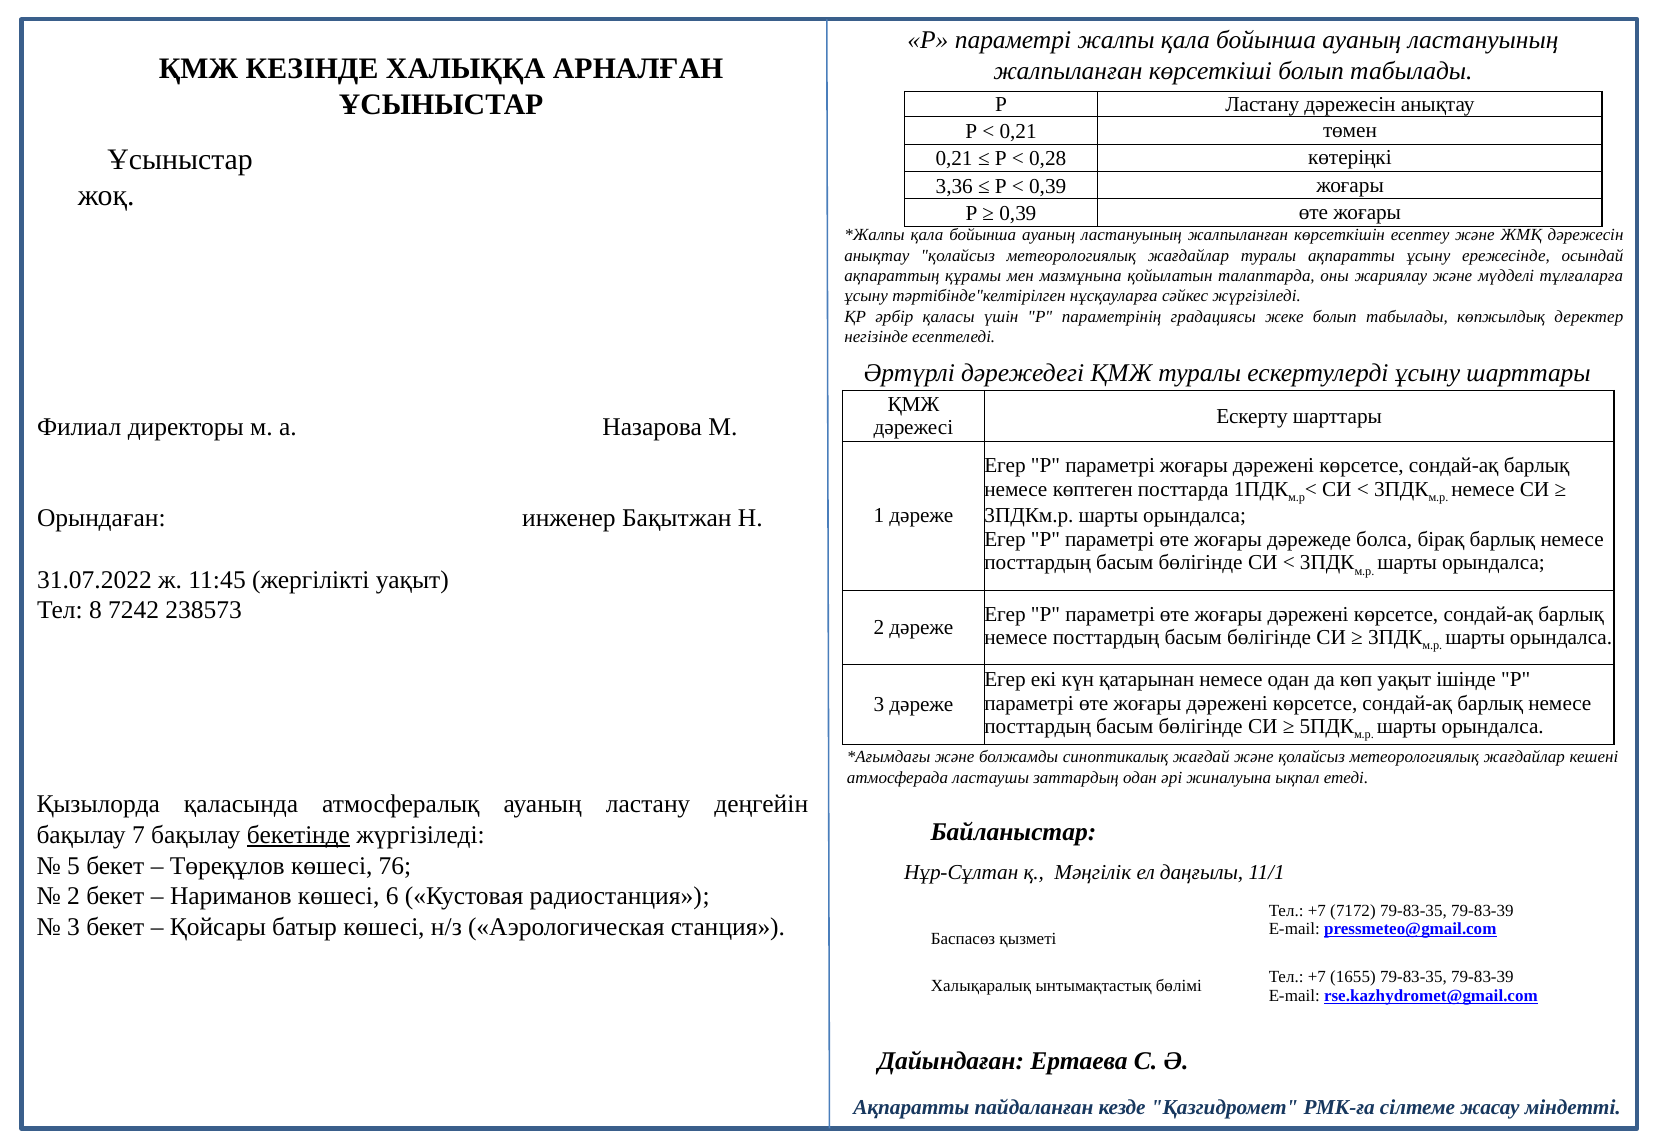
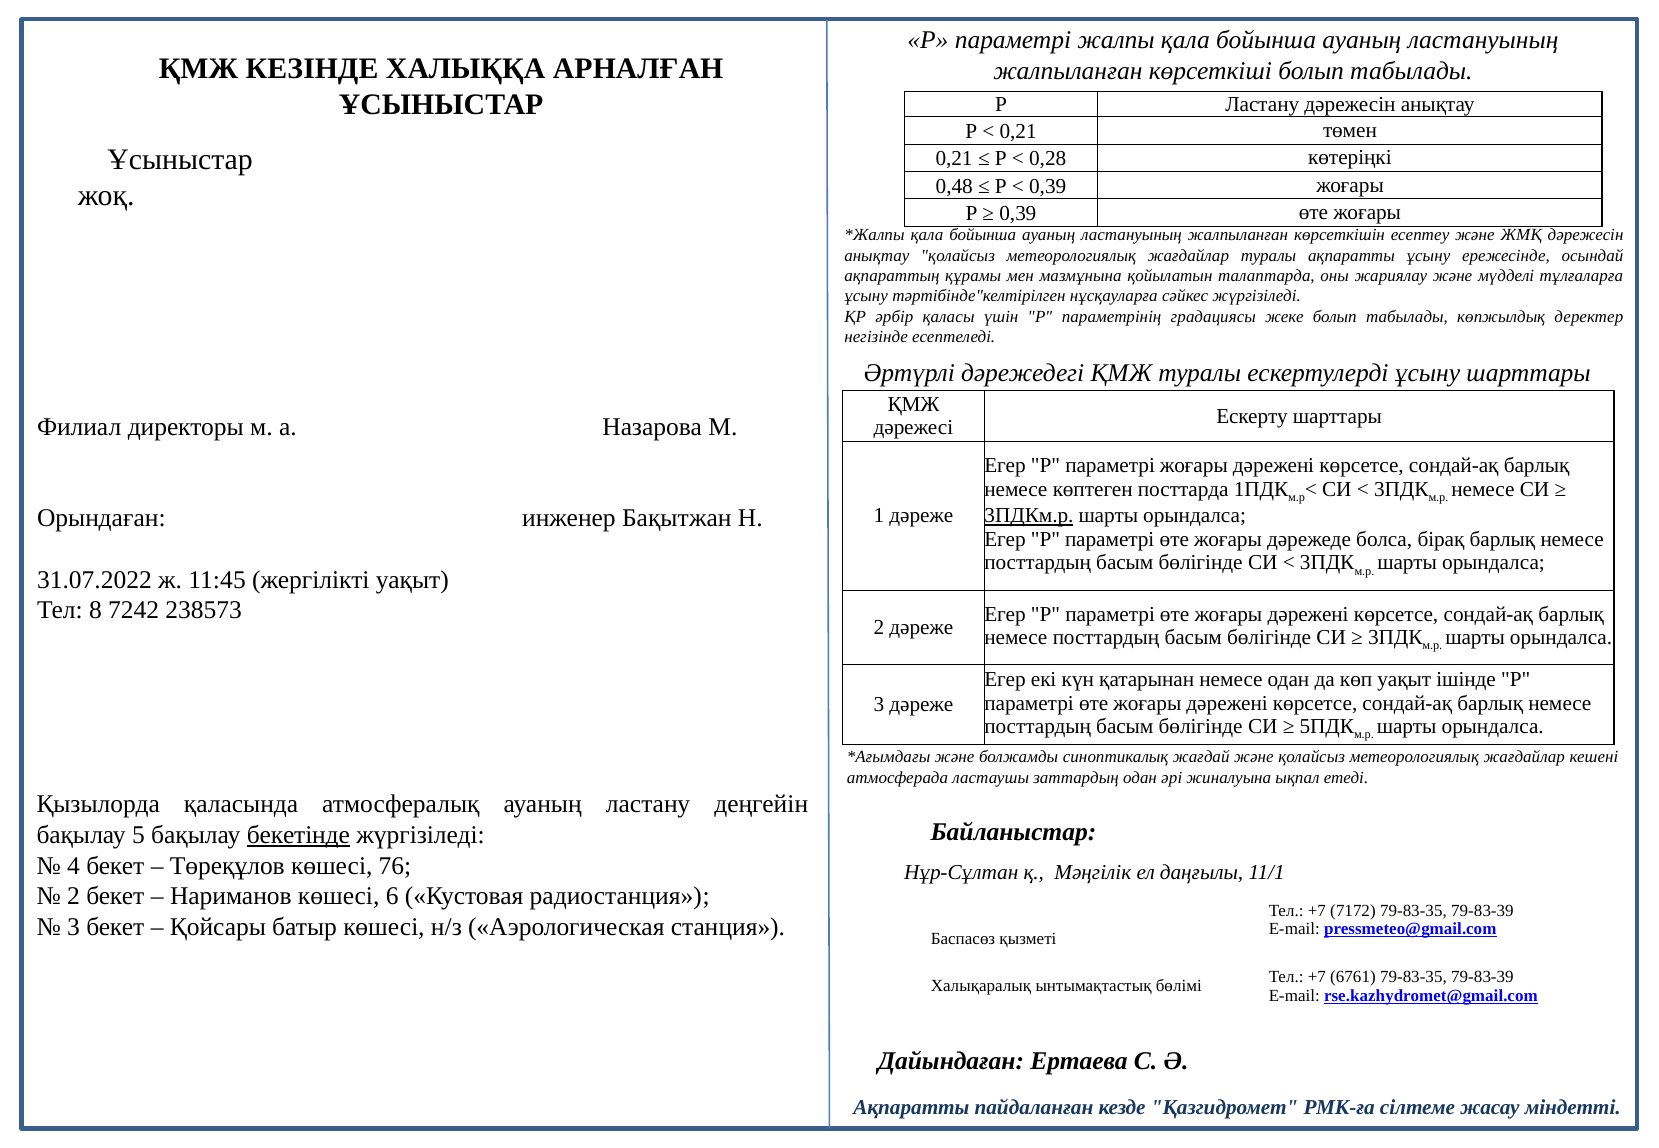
3,36: 3,36 -> 0,48 (954, 186)
3ПДКм.р underline: none -> present (1029, 516)
7: 7 -> 5 (138, 836)
5: 5 -> 4 (74, 866)
1655: 1655 -> 6761 (1353, 977)
